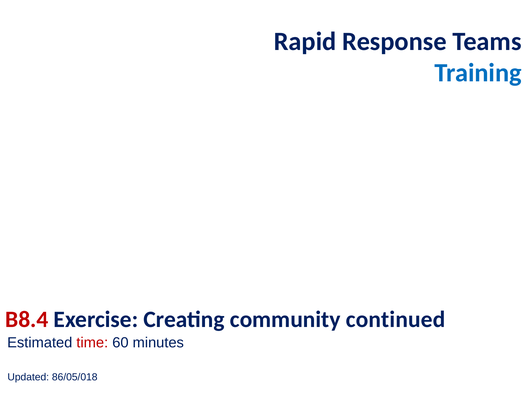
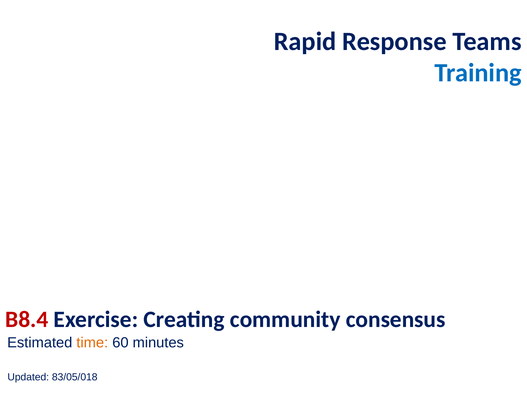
continued: continued -> consensus (396, 320)
time colour: red -> orange (92, 343)
86/05/018: 86/05/018 -> 83/05/018 (75, 377)
